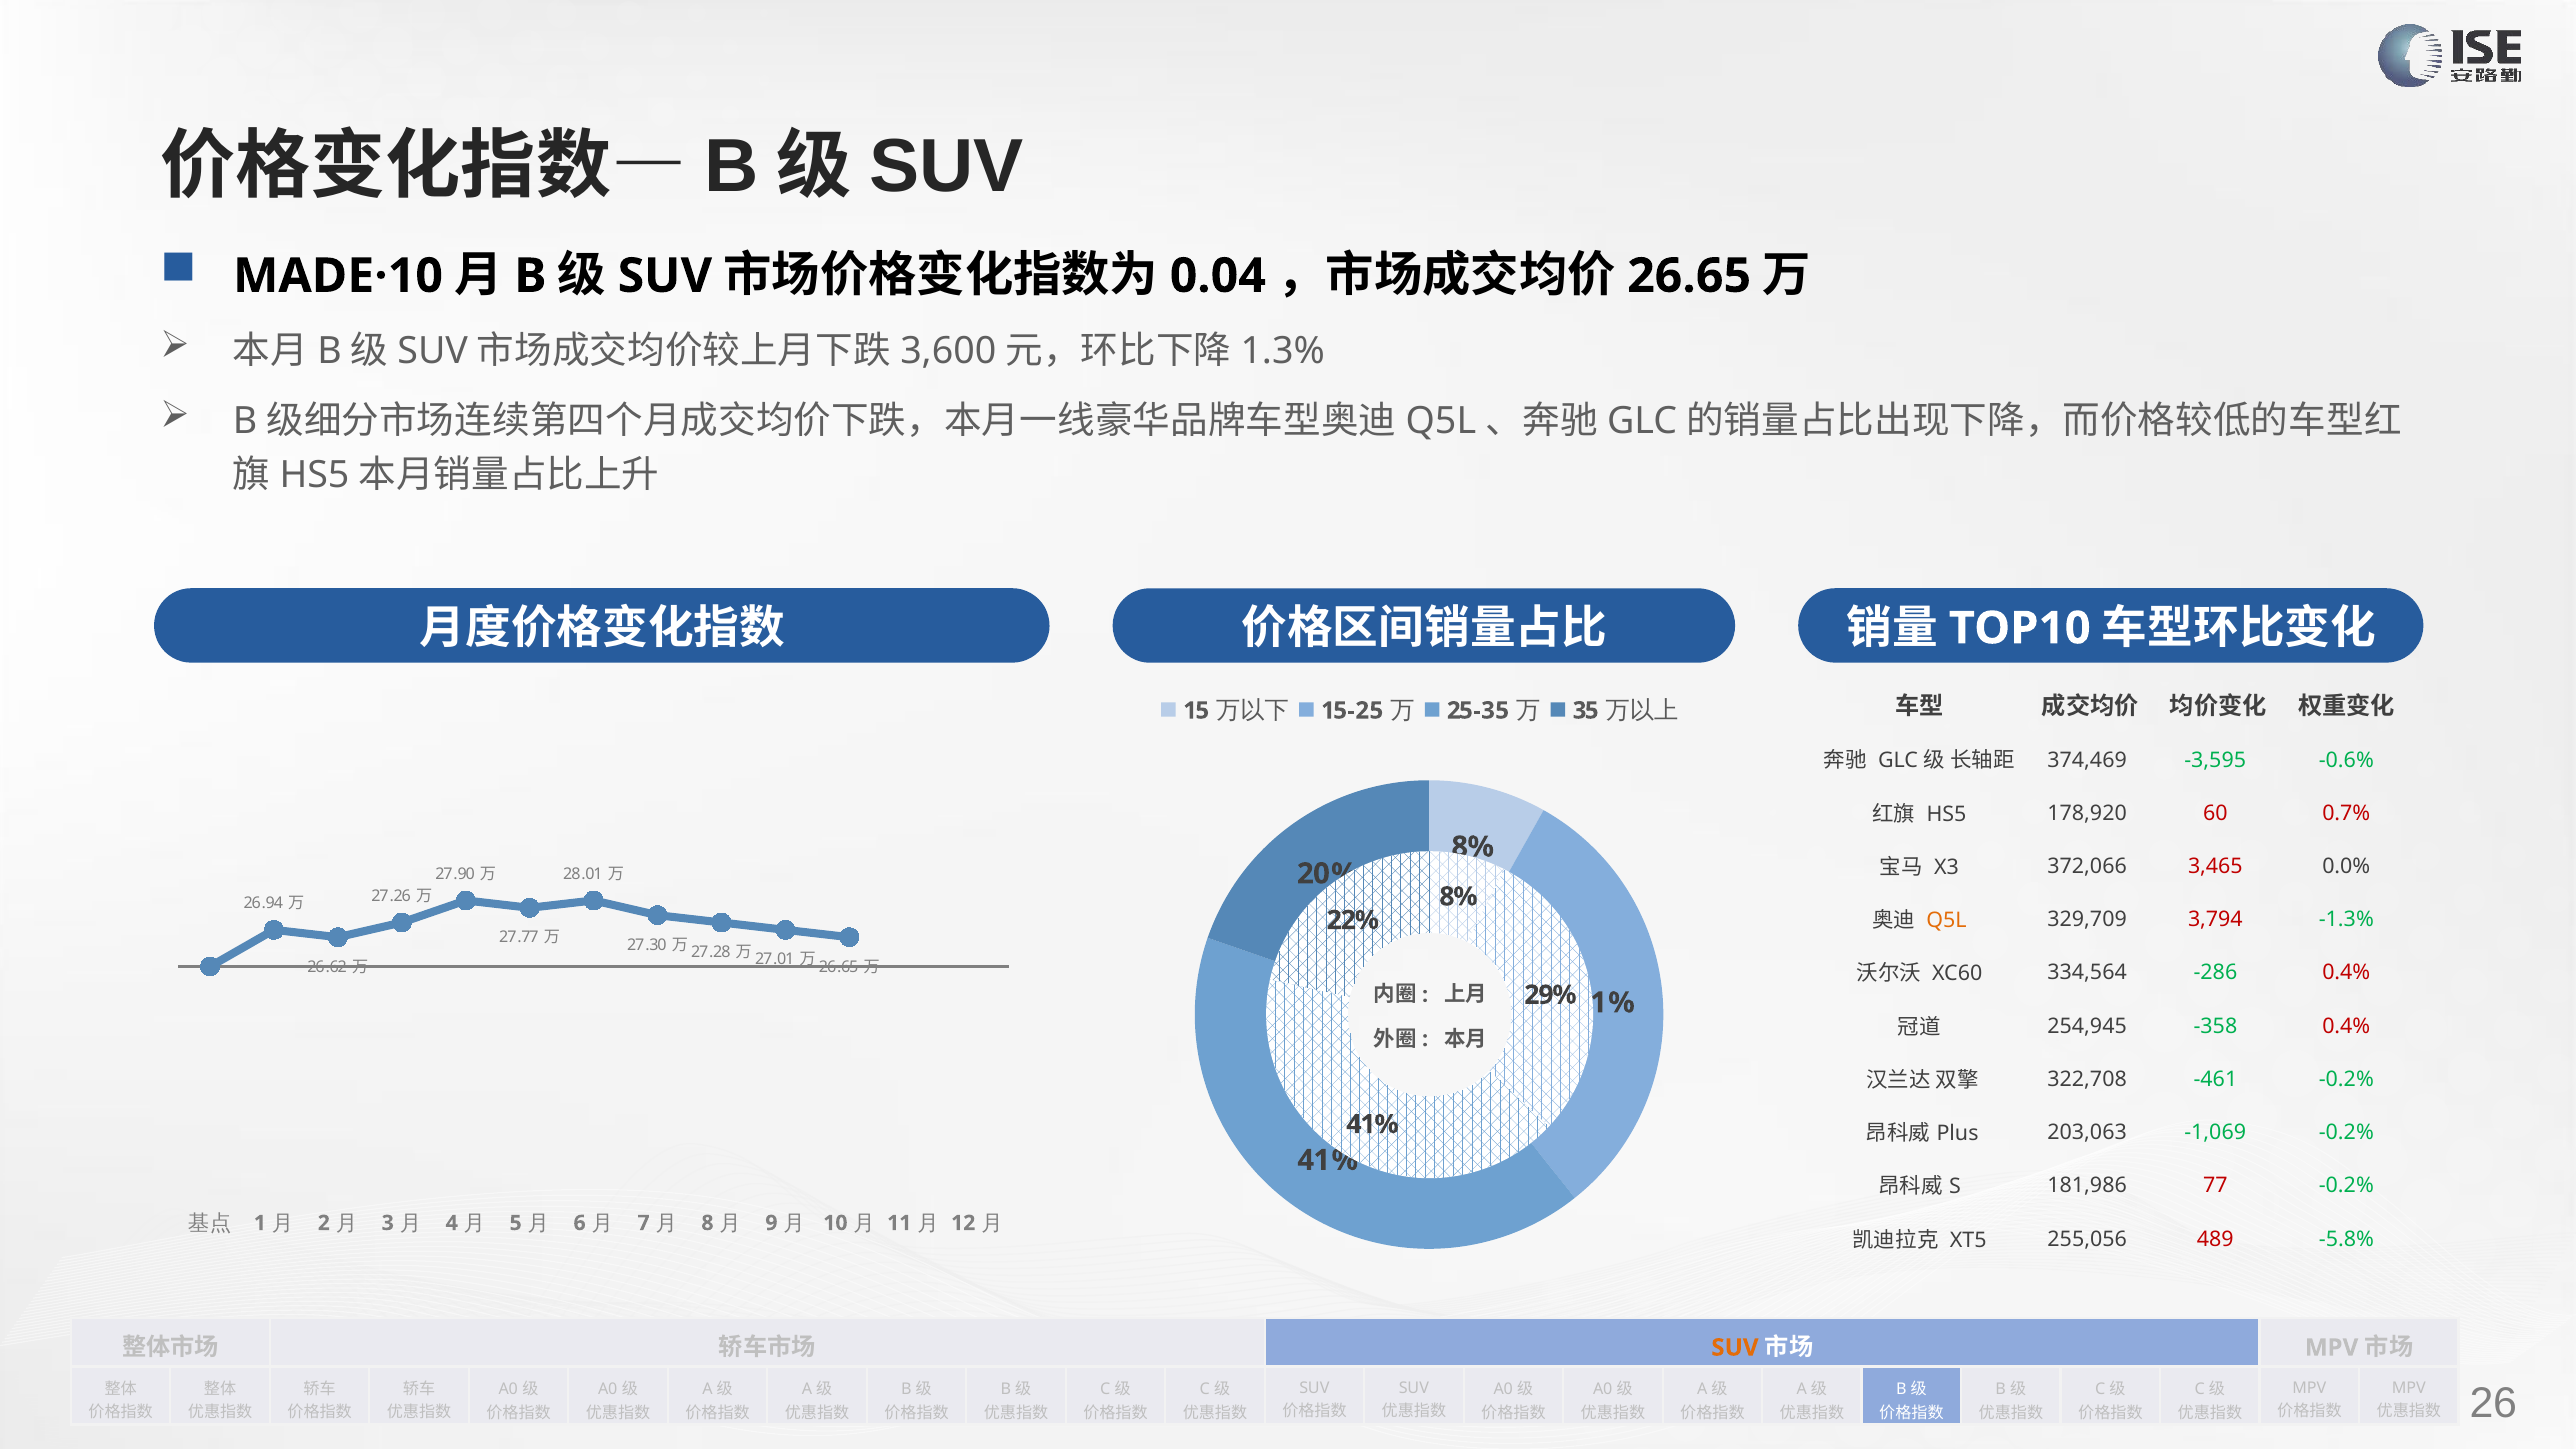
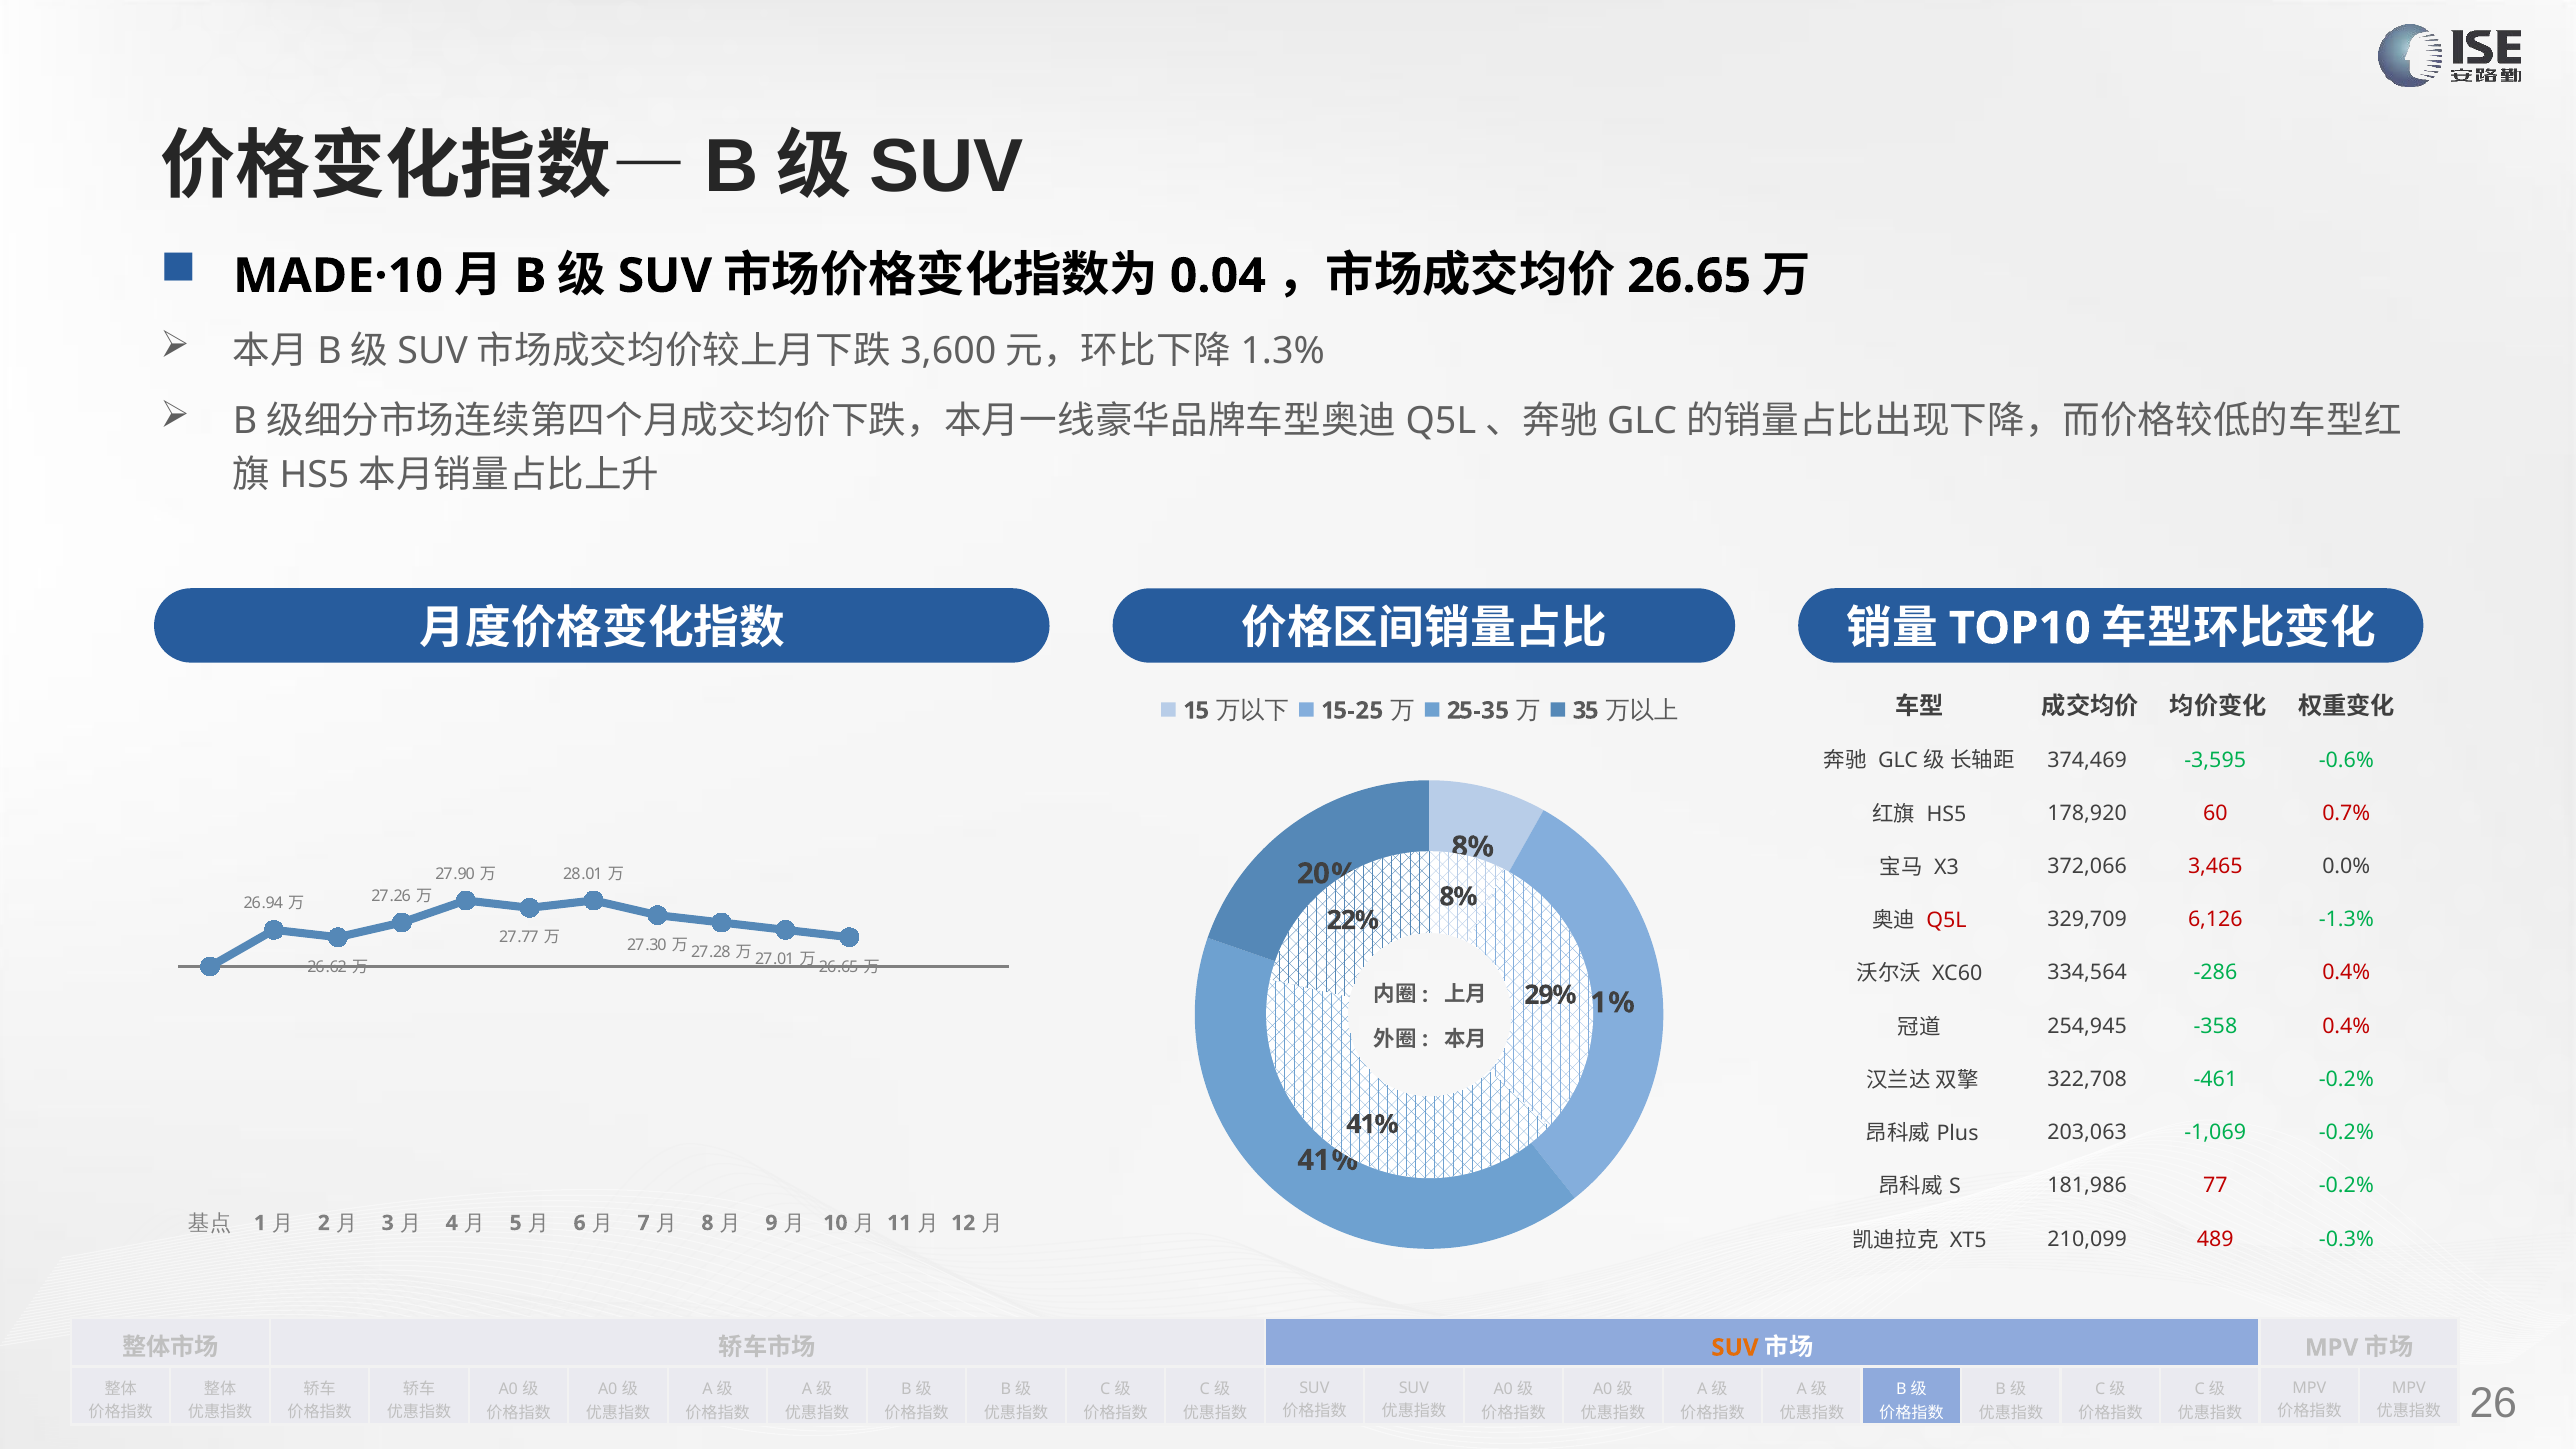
Q5L colour: orange -> red (1947, 921)
3,794: 3,794 -> 6,126 (2215, 920)
255,056: 255,056 -> 210,099 (2087, 1239)
-5.8%: -5.8% -> -0.3% (2346, 1239)
